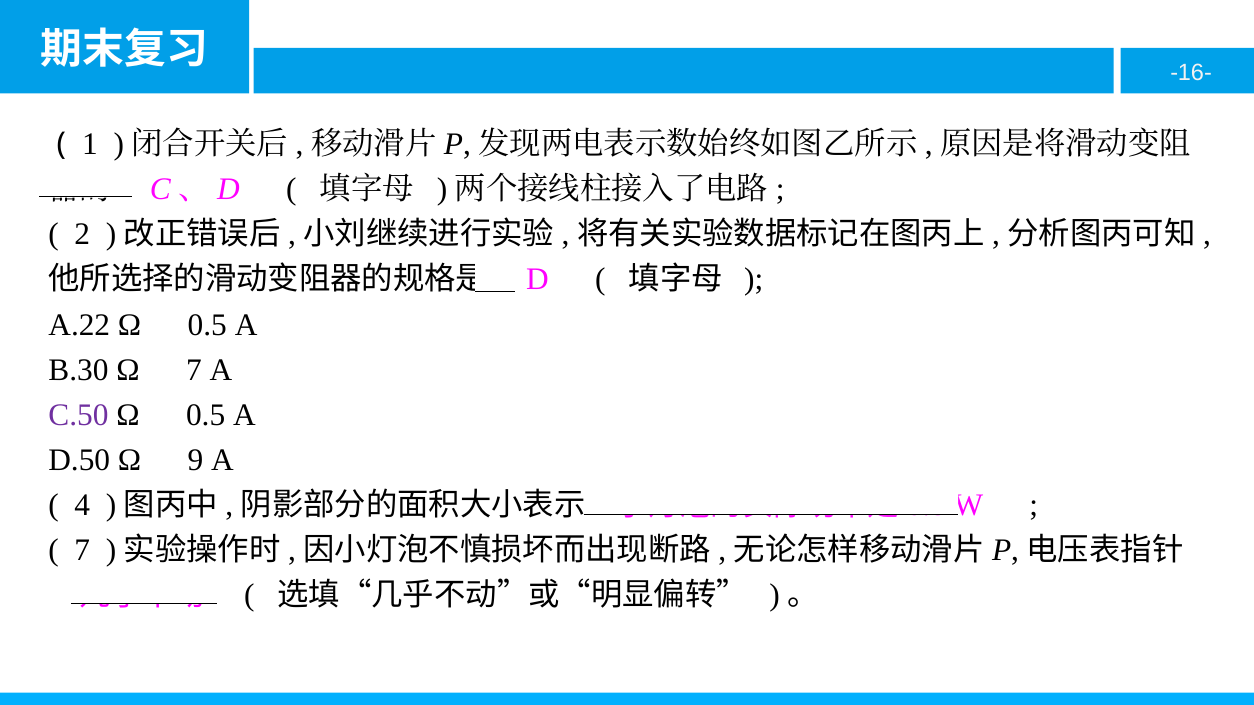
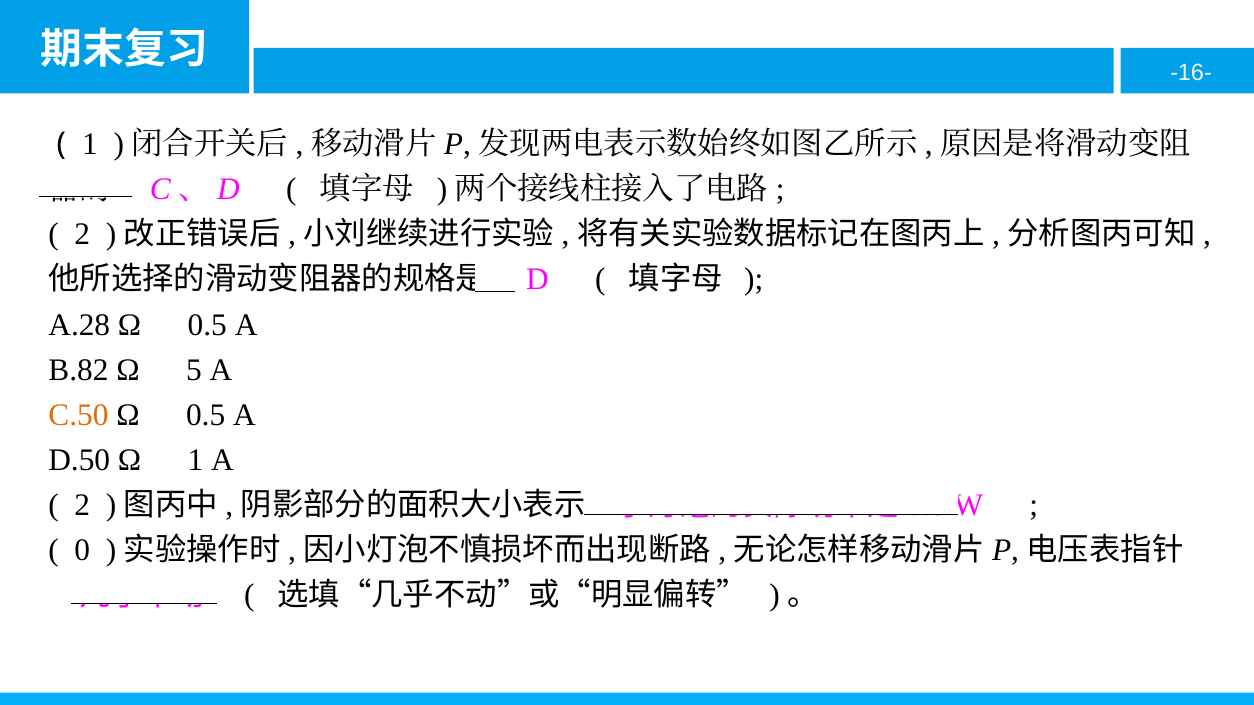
A.22: A.22 -> A.28 (79, 325)
B.30: B.30 -> B.82 (78, 370)
Ω 7: 7 -> 5 (194, 370)
C.50 colour: purple -> orange (78, 415)
Ω 9: 9 -> 1 (196, 460)
4: 4 -> 2 (82, 505)
7: 7 -> 0 (82, 551)
